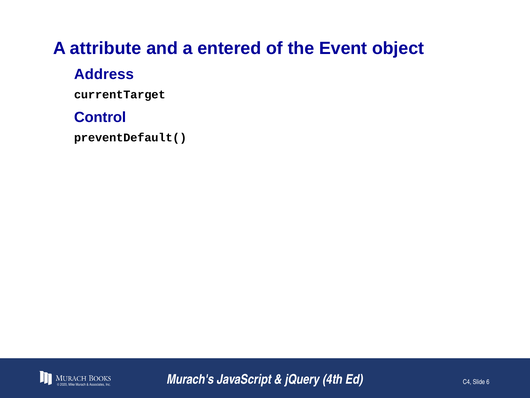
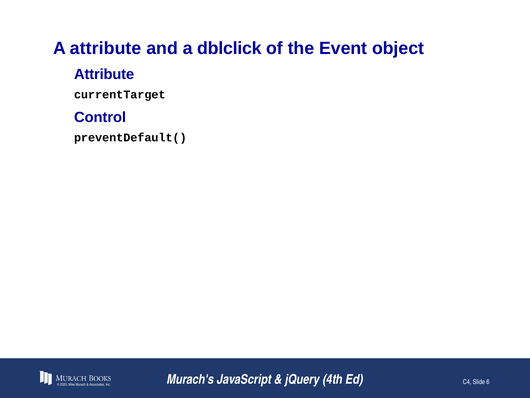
entered: entered -> dblclick (229, 48)
Address: Address -> Attribute (104, 74)
